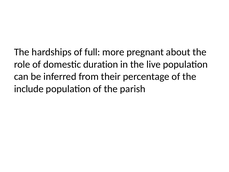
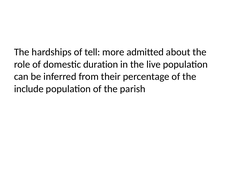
full: full -> tell (92, 52)
pregnant: pregnant -> admitted (145, 52)
